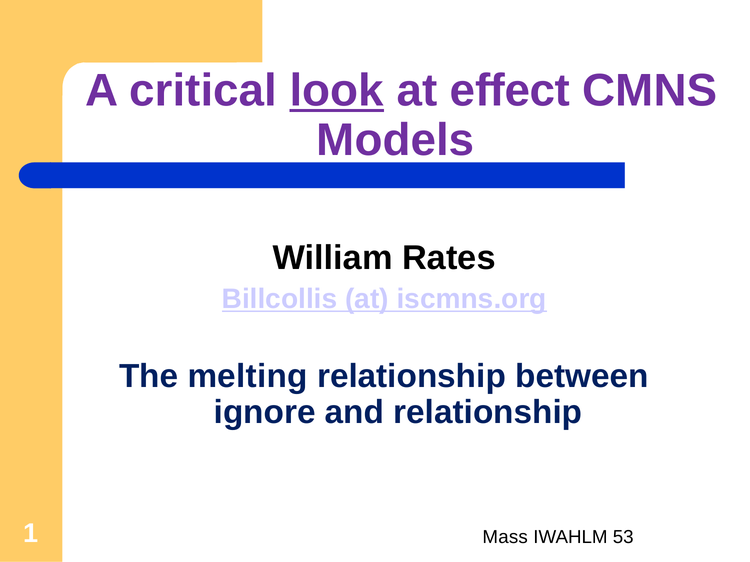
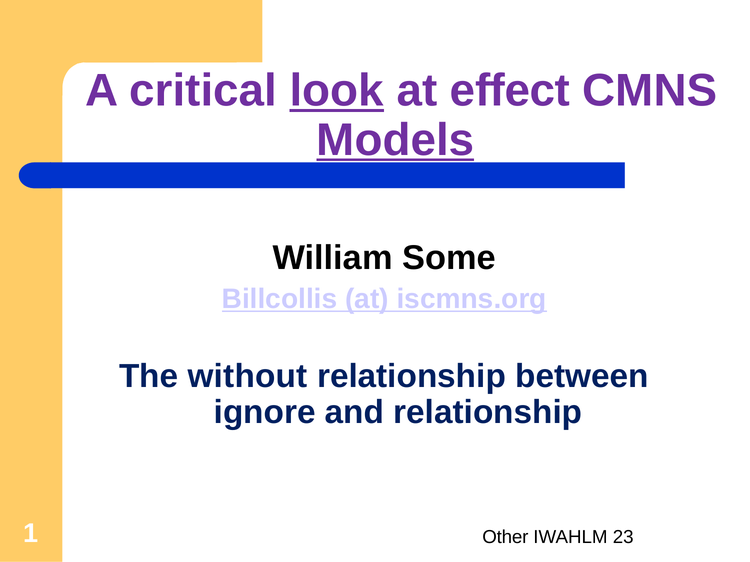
Models underline: none -> present (395, 140)
Rates: Rates -> Some (449, 258)
melting: melting -> without (248, 377)
Mass: Mass -> Other (505, 538)
53: 53 -> 23 (623, 538)
